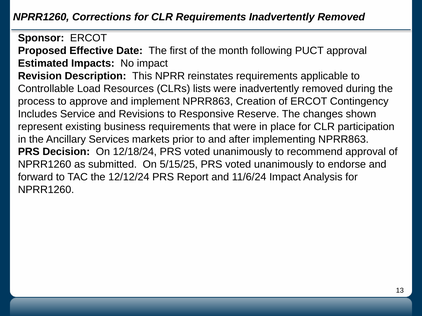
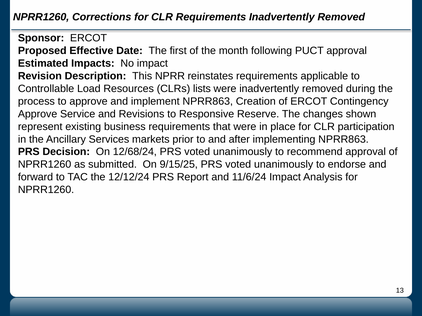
Includes: Includes -> Approve (38, 114)
12/18/24: 12/18/24 -> 12/68/24 (135, 152)
5/15/25: 5/15/25 -> 9/15/25 (179, 165)
